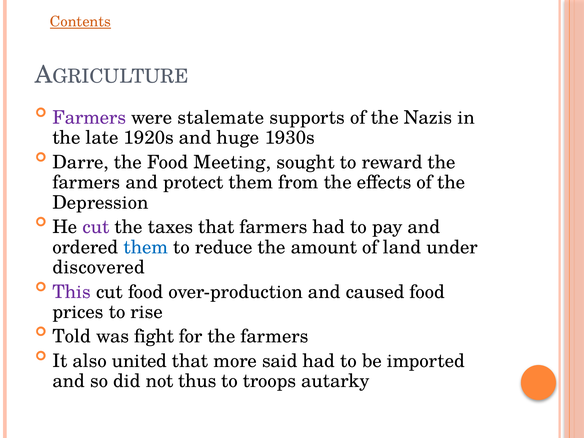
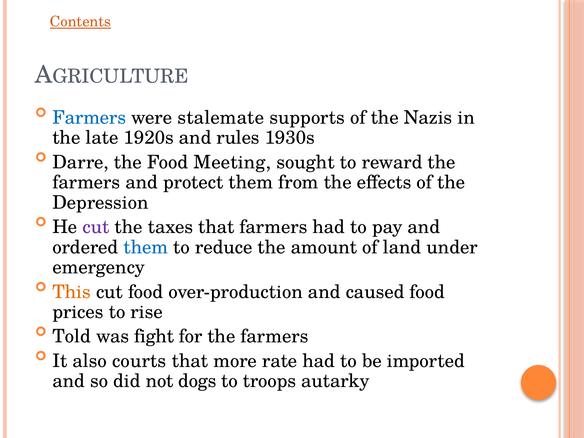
Farmers colour: purple -> blue (89, 118)
huge: huge -> rules (238, 138)
discovered: discovered -> emergency (99, 267)
This colour: purple -> orange (72, 292)
united: united -> courts (139, 361)
said: said -> rate (280, 361)
thus: thus -> dogs (197, 381)
